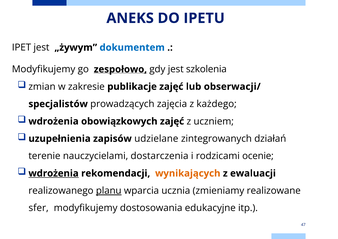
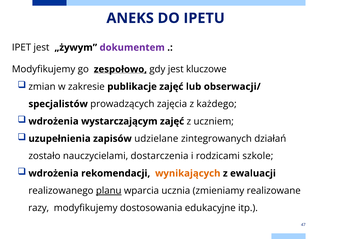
dokumentem colour: blue -> purple (132, 48)
szkolenia: szkolenia -> kluczowe (206, 69)
obowiązkowych: obowiązkowych -> wystarczającym (119, 121)
terenie: terenie -> zostało (44, 156)
ocenie: ocenie -> szkole (258, 156)
wdrożenia underline: present -> none (54, 173)
sfer: sfer -> razy (39, 208)
